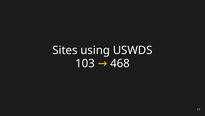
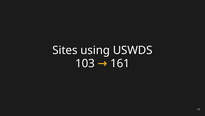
468: 468 -> 161 (120, 63)
